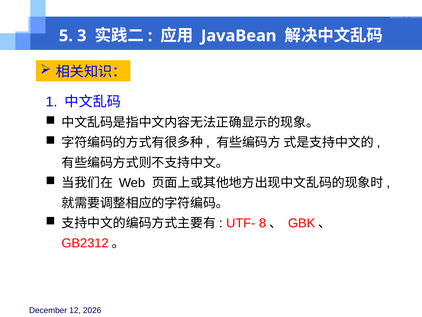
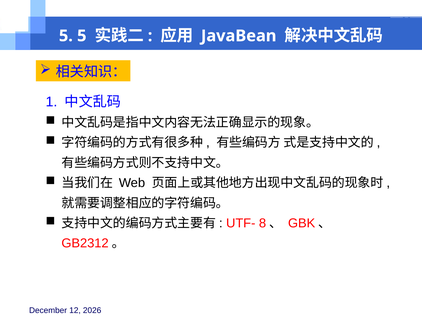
5 3: 3 -> 5 (82, 36)
